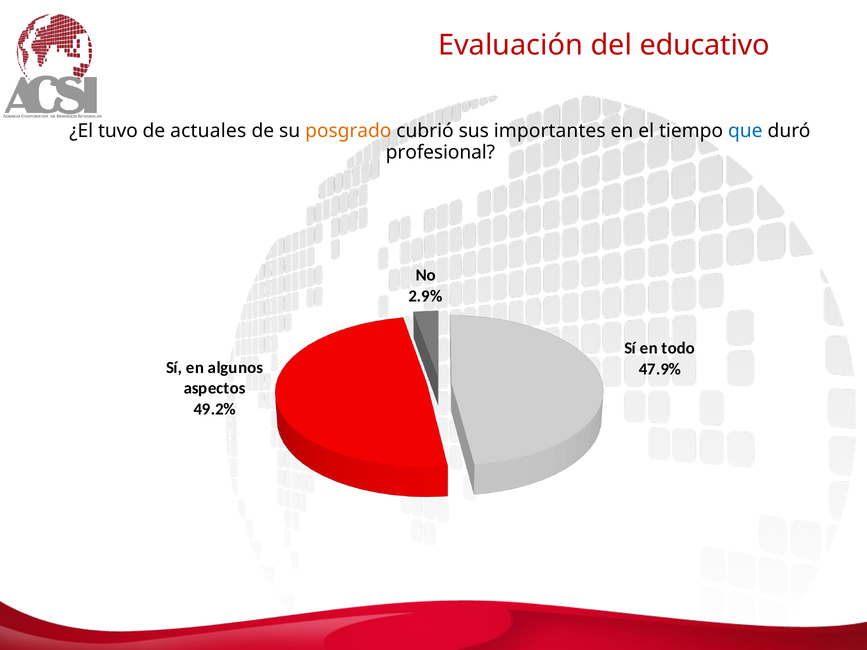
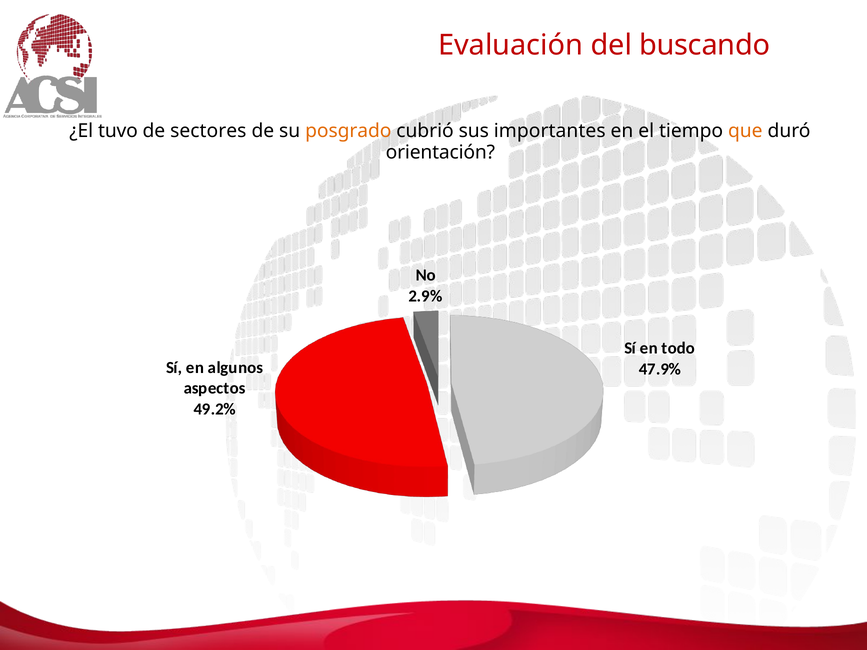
educativo: educativo -> buscando (705, 45)
actuales: actuales -> sectores (208, 131)
que colour: blue -> orange (745, 131)
profesional: profesional -> orientación (440, 153)
